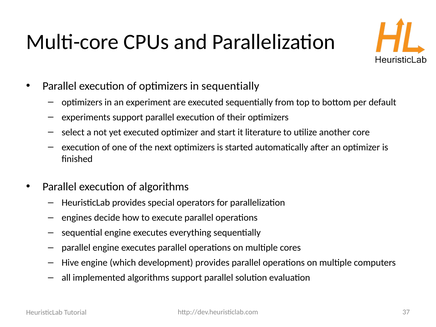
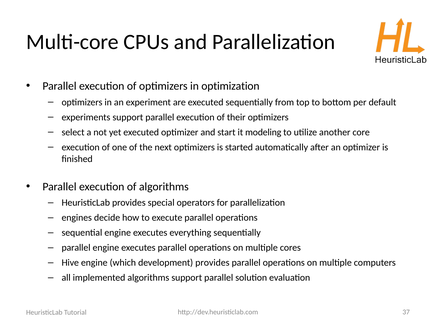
in sequentially: sequentially -> optimization (230, 86)
literature: literature -> modeling (263, 132)
